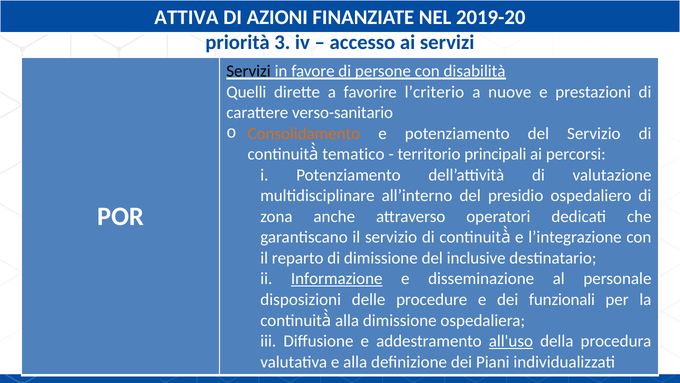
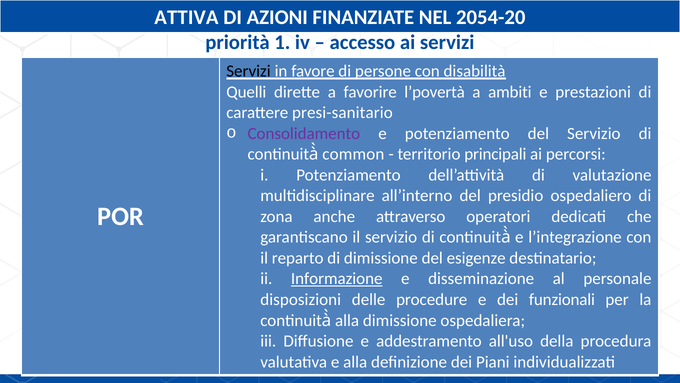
2019-20: 2019-20 -> 2054-20 (491, 17)
3: 3 -> 1 (282, 42)
l’criterio: l’criterio -> l’povertà (435, 92)
nuove: nuove -> ambiti (510, 92)
verso-sanitario: verso-sanitario -> presi-sanitario (342, 113)
Consolidamento colour: orange -> purple (304, 133)
tematico: tematico -> common (353, 154)
inclusive: inclusive -> esigenze (476, 258)
all'uso underline: present -> none (511, 341)
